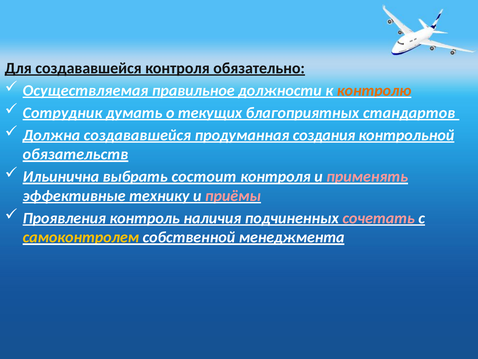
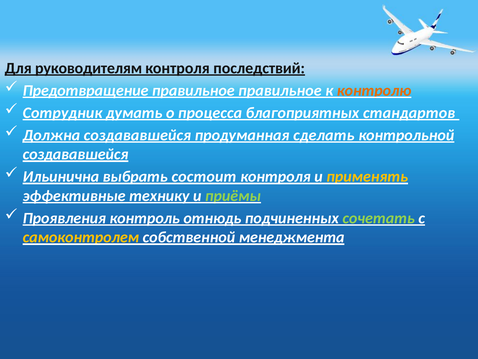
Для создававшейся: создававшейся -> руководителям (89, 68)
обязательно: обязательно -> последствий (259, 68)
Осуществляемая: Осуществляемая -> Предотвращение (86, 90)
правильное должности: должности -> правильное (280, 90)
текущих: текущих -> процесса (210, 113)
создания: создания -> сделать (324, 135)
обязательств: обязательств -> создававшейся (76, 154)
применять colour: pink -> yellow (367, 176)
приёмы colour: pink -> light green (233, 196)
наличия: наличия -> отнюдь (212, 218)
сочетать colour: pink -> light green (379, 218)
